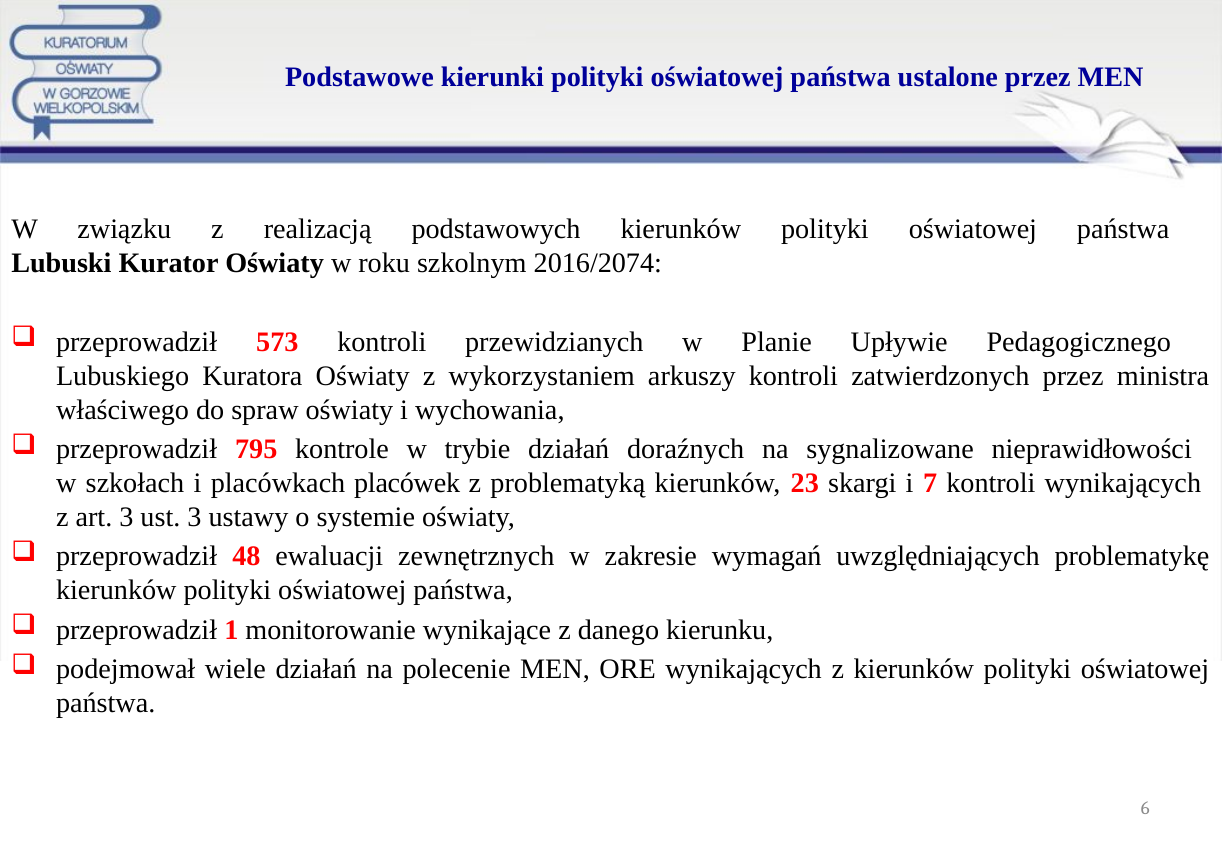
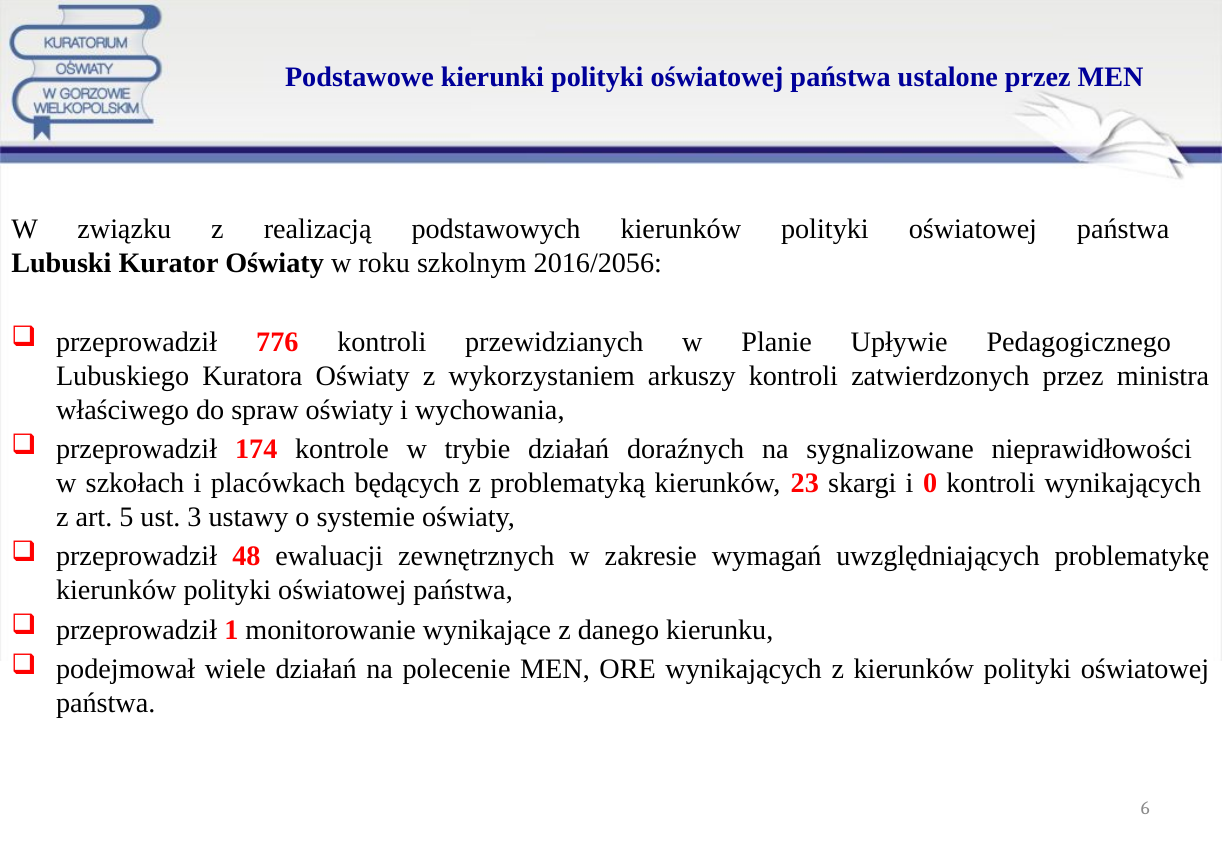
2016/2074: 2016/2074 -> 2016/2056 (598, 263)
573: 573 -> 776 (277, 342)
795: 795 -> 174 (256, 449)
placówek: placówek -> będących (407, 483)
7: 7 -> 0 (930, 483)
art 3: 3 -> 5 (126, 517)
